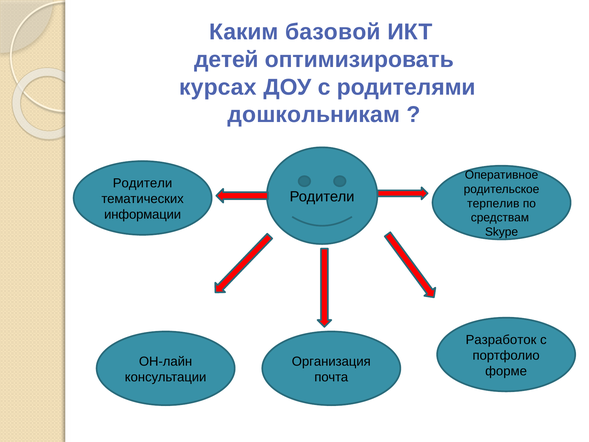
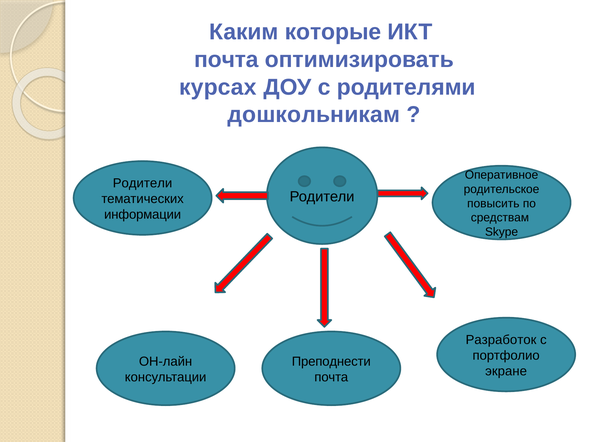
базовой: базовой -> которые (333, 32)
детей: детей -> почта (226, 60)
терпелив: терпелив -> повысить (493, 203)
Организация: Организация -> Преподнести (331, 361)
форме: форме -> экране (506, 371)
